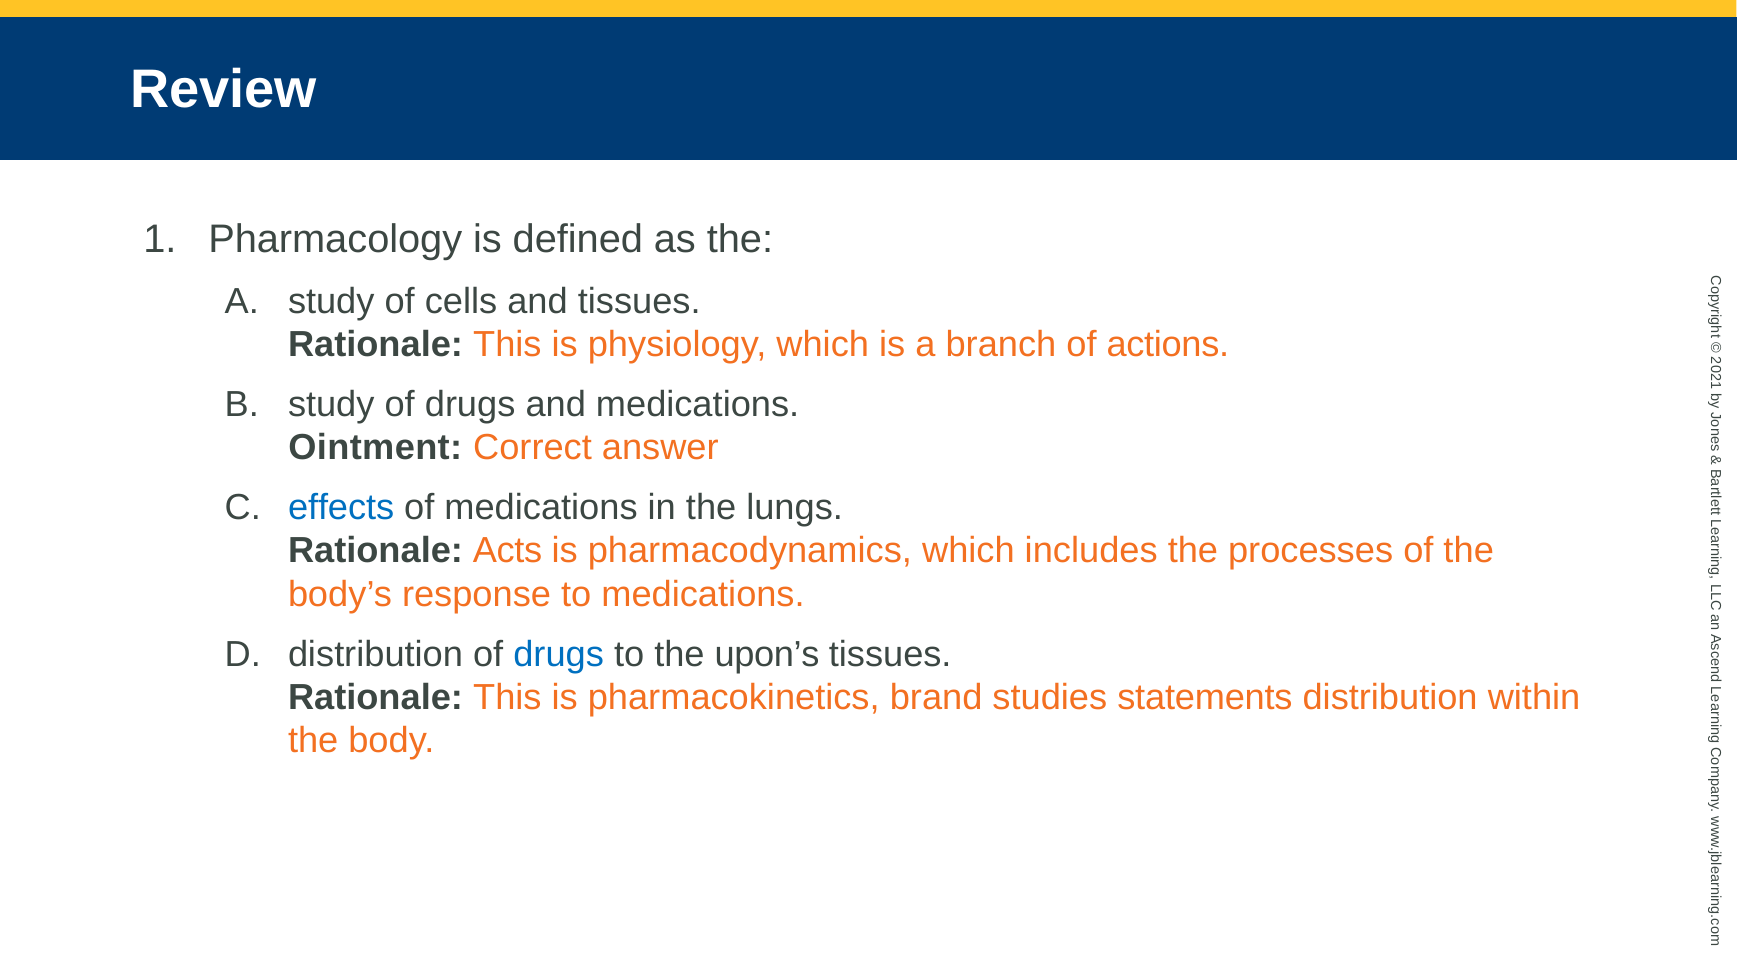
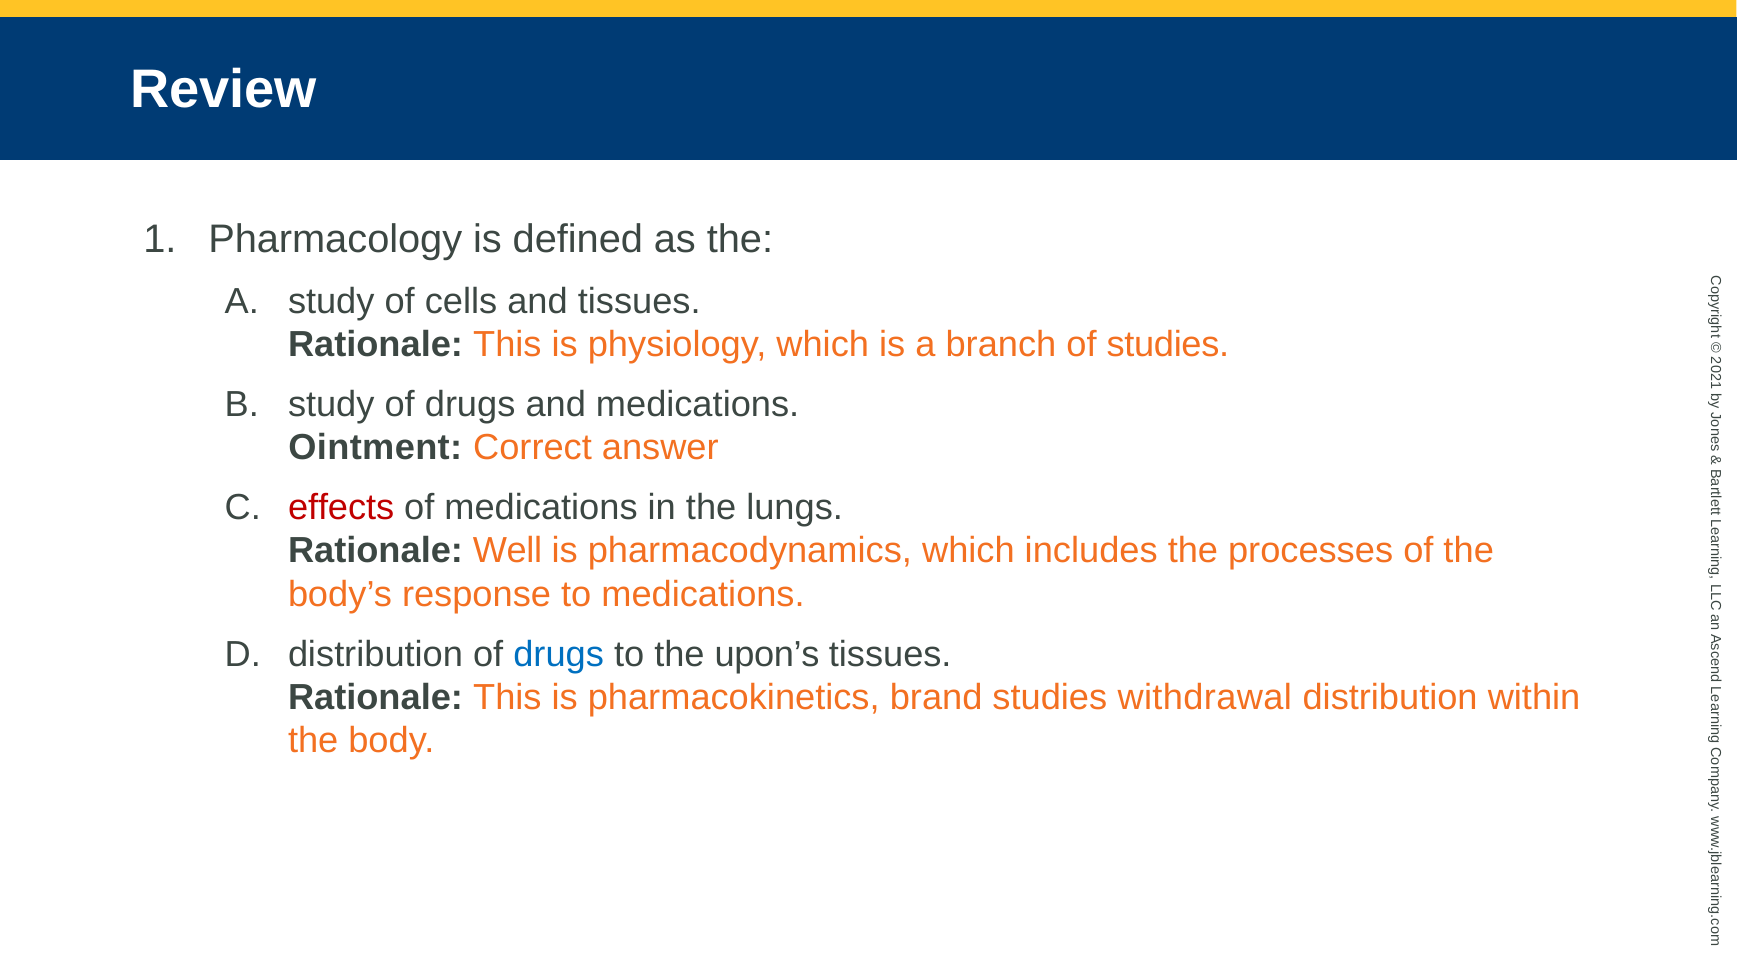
of actions: actions -> studies (1168, 345)
effects colour: blue -> red (341, 508)
Acts: Acts -> Well (508, 551)
statements: statements -> withdrawal (1205, 698)
